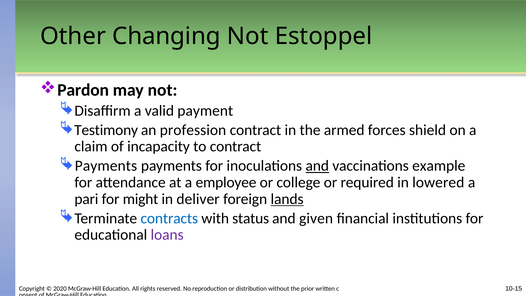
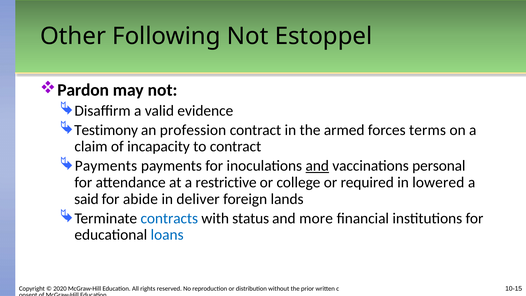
Changing: Changing -> Following (166, 36)
payment: payment -> evidence (205, 111)
shield: shield -> terms (427, 130)
example: example -> personal (439, 166)
employee: employee -> restrictive (226, 182)
pari: pari -> said (86, 199)
might: might -> abide (140, 199)
lands underline: present -> none (287, 199)
given: given -> more (316, 218)
loans colour: purple -> blue (167, 235)
